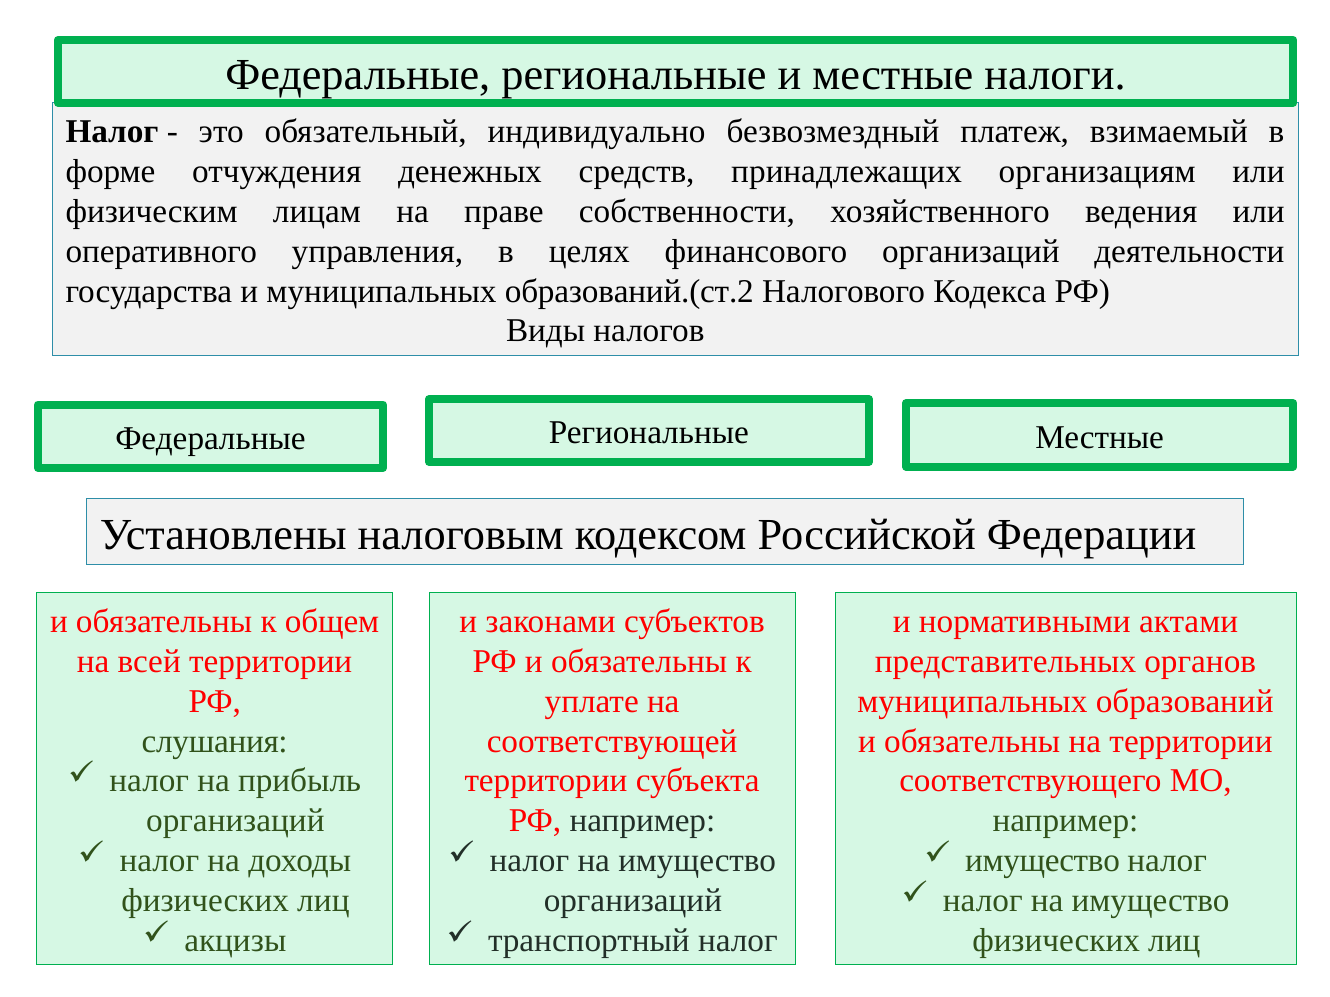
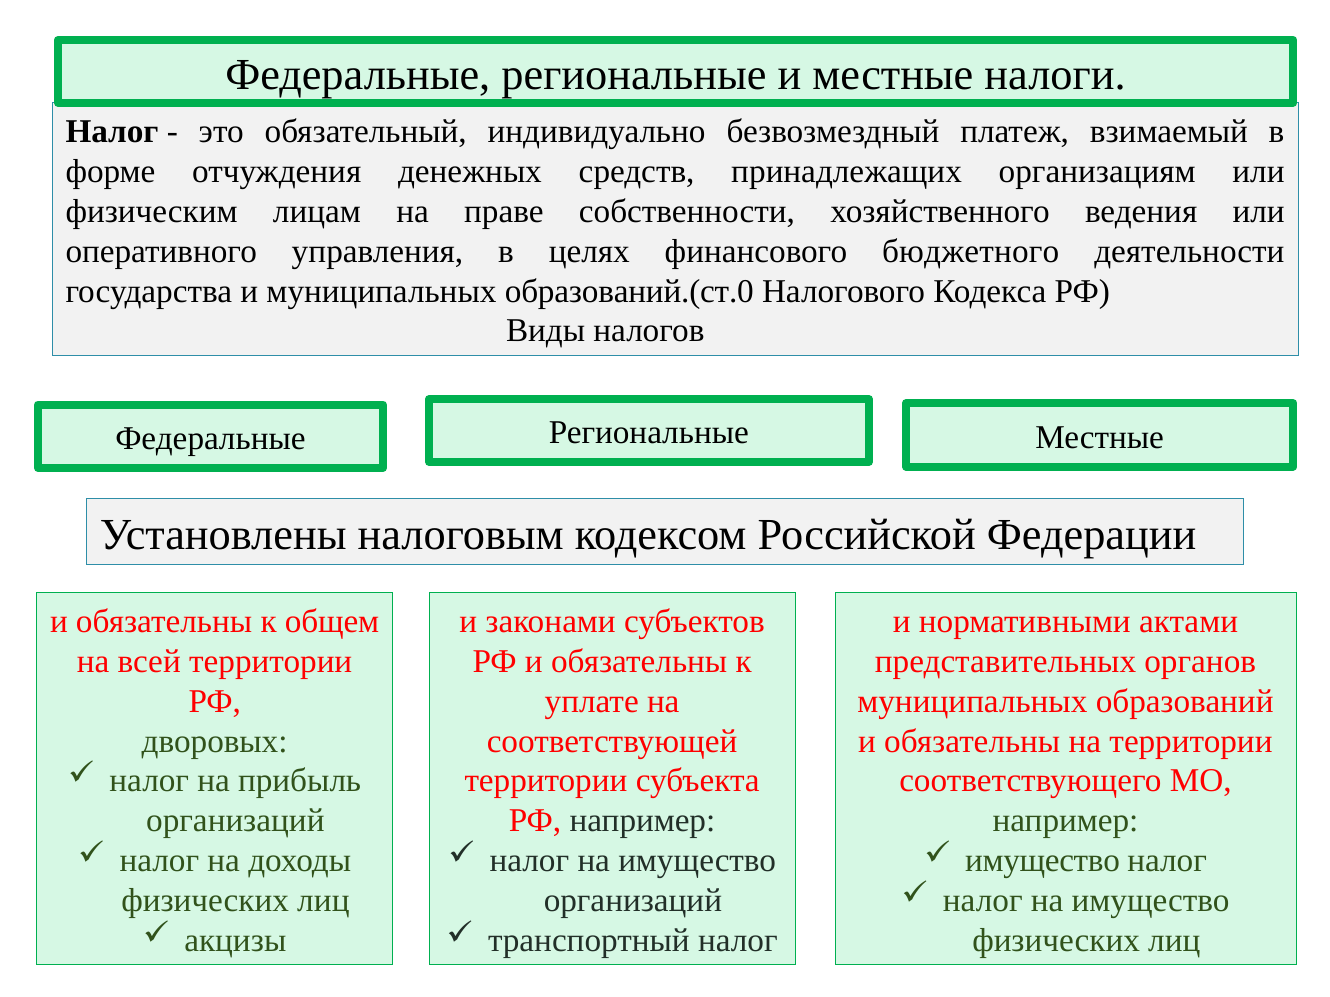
финансового организаций: организаций -> бюджетного (971, 251)
образований.(ст.2: образований.(ст.2 -> образований.(ст.0 (629, 291)
слушания: слушания -> дворовых (215, 741)
